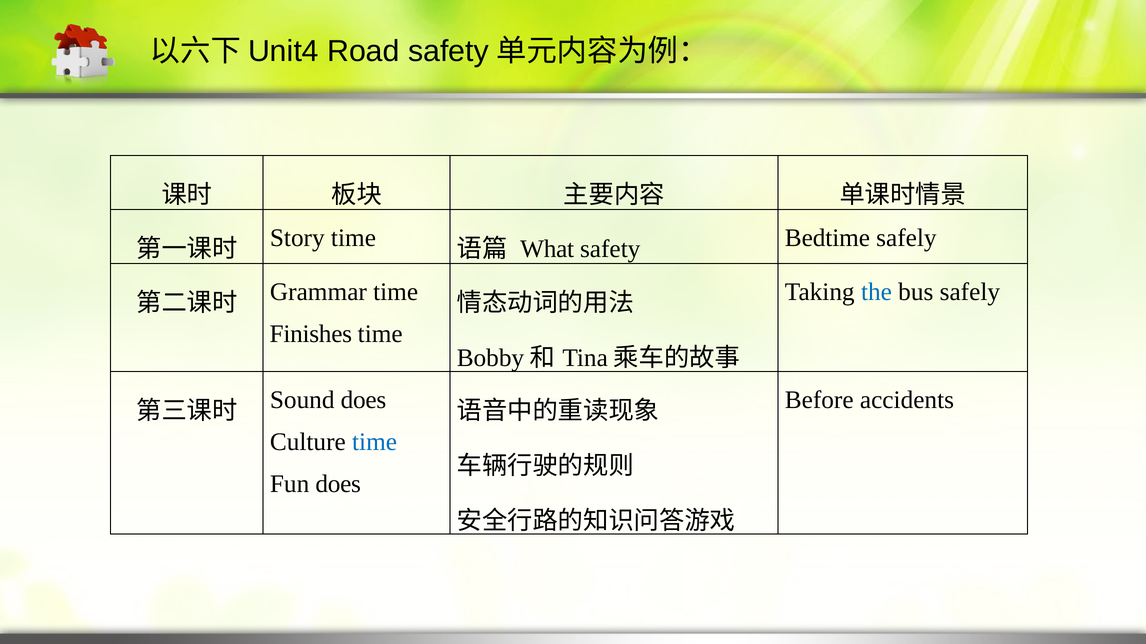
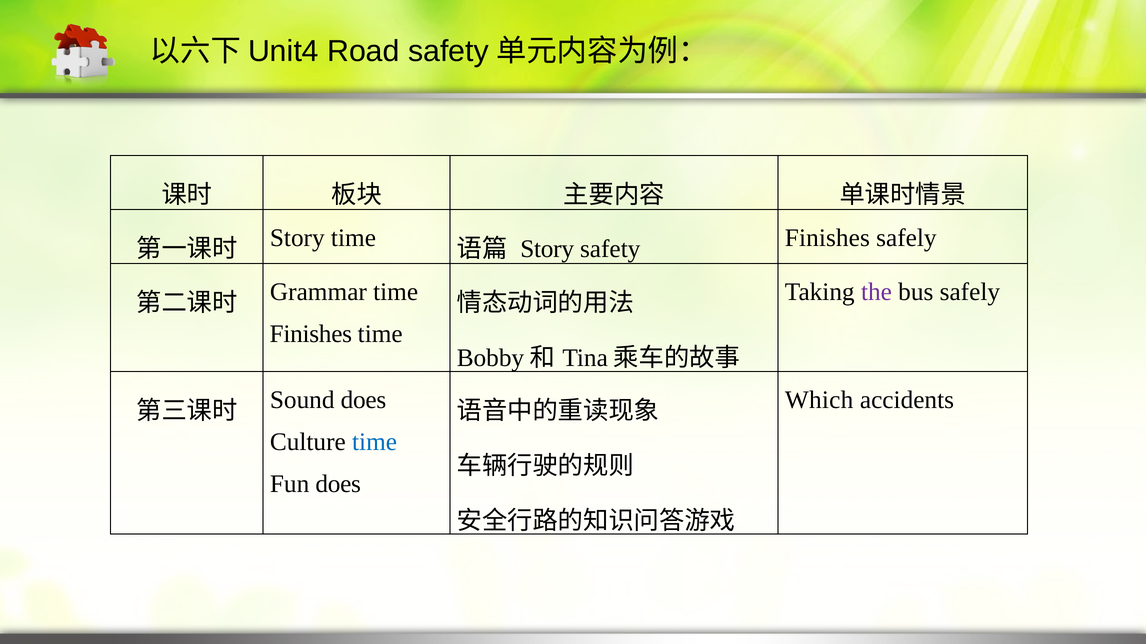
What: What -> Story (547, 249)
safety Bedtime: Bedtime -> Finishes (827, 238)
the colour: blue -> purple (877, 292)
Before: Before -> Which (819, 400)
